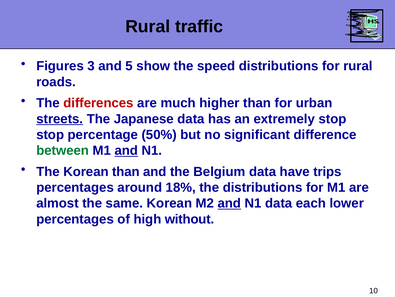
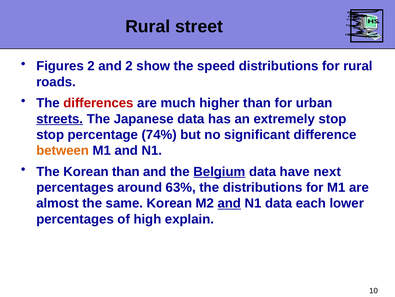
traffic: traffic -> street (199, 26)
Figures 3: 3 -> 2 (91, 66)
and 5: 5 -> 2 (129, 66)
50%: 50% -> 74% (159, 134)
between colour: green -> orange (63, 150)
and underline: present -> none (126, 150)
Belgium underline: none -> present (219, 171)
trips: trips -> next (327, 171)
18%: 18% -> 63% (181, 187)
without: without -> explain (189, 219)
